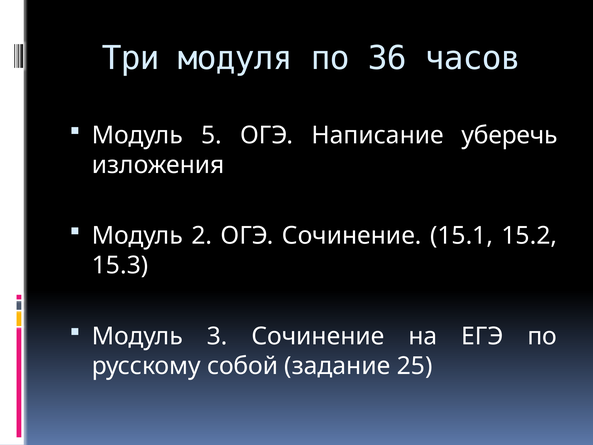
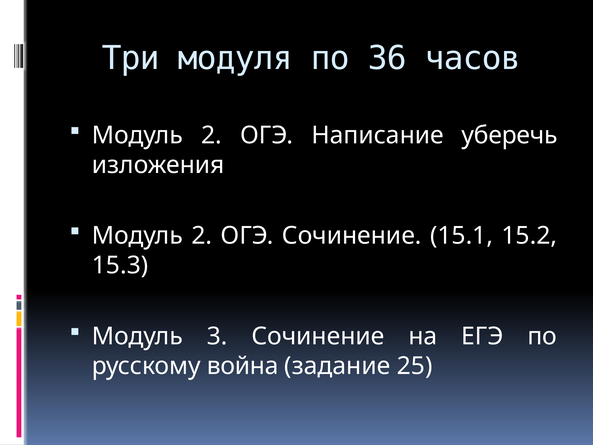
5: 5 -> 2 (212, 135)
собой: собой -> война (243, 366)
